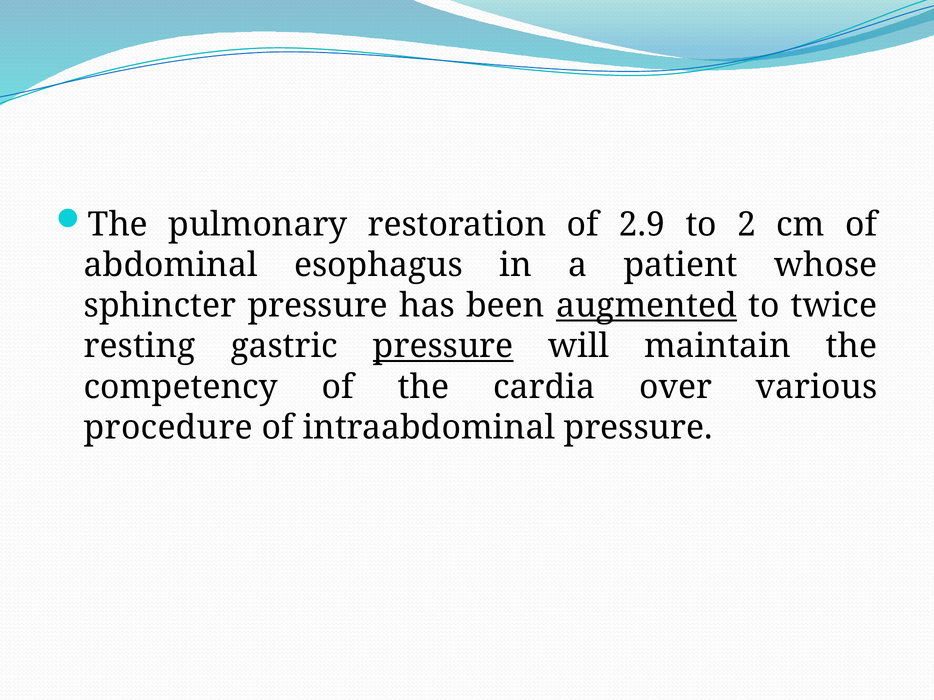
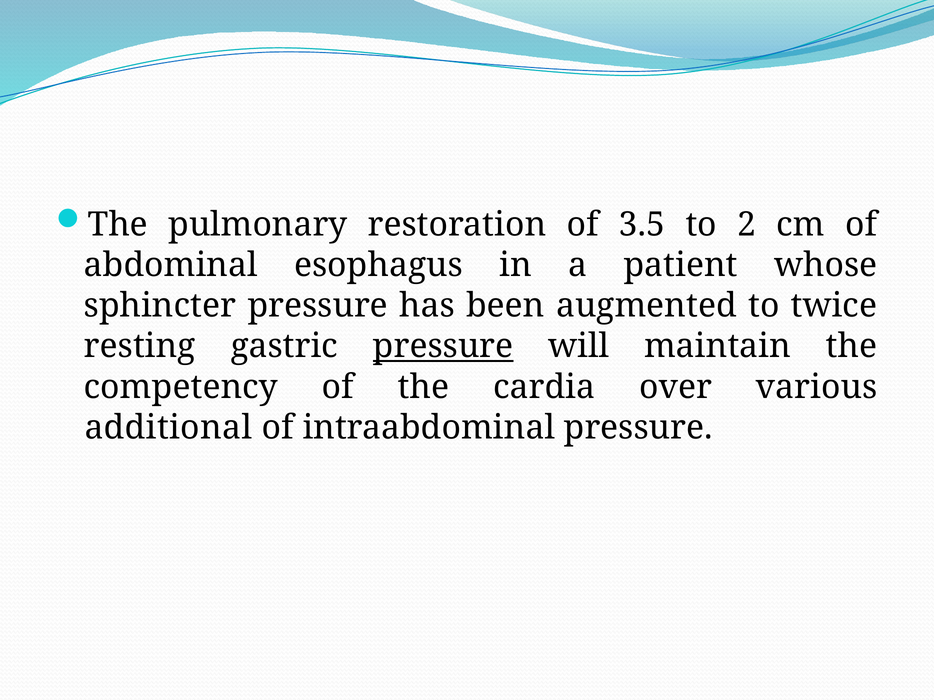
2.9: 2.9 -> 3.5 (642, 225)
augmented underline: present -> none (646, 306)
procedure: procedure -> additional (168, 428)
